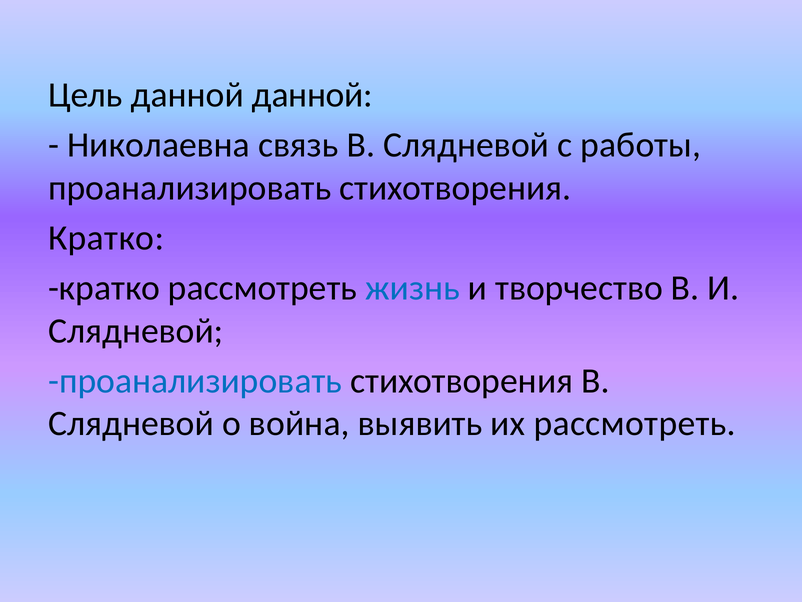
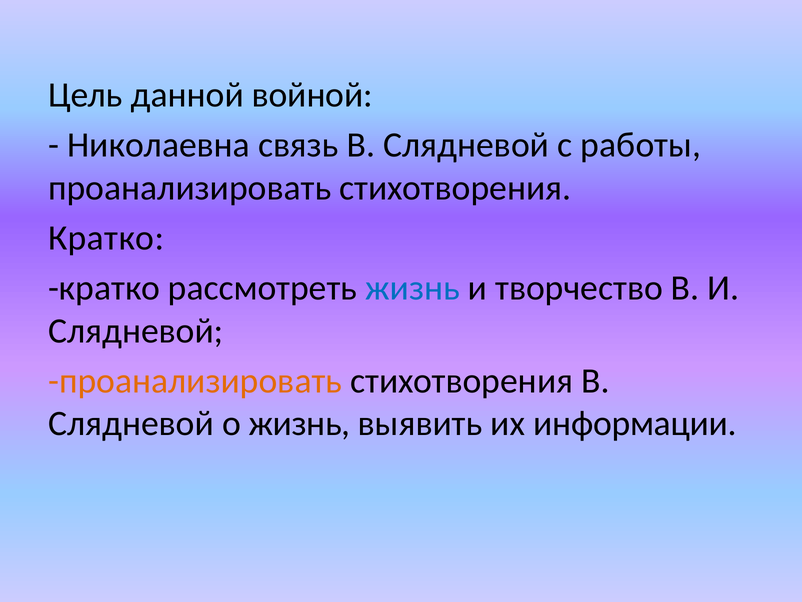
данной данной: данной -> войной (312, 95)
проанализировать colour: blue -> orange (195, 380)
о война: война -> жизнь (299, 423)
их рассмотреть: рассмотреть -> информации (635, 423)
